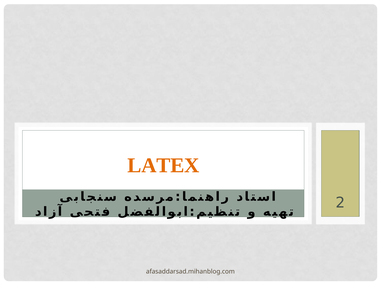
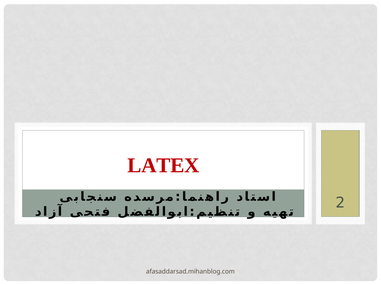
LATEX colour: orange -> red (163, 166)
